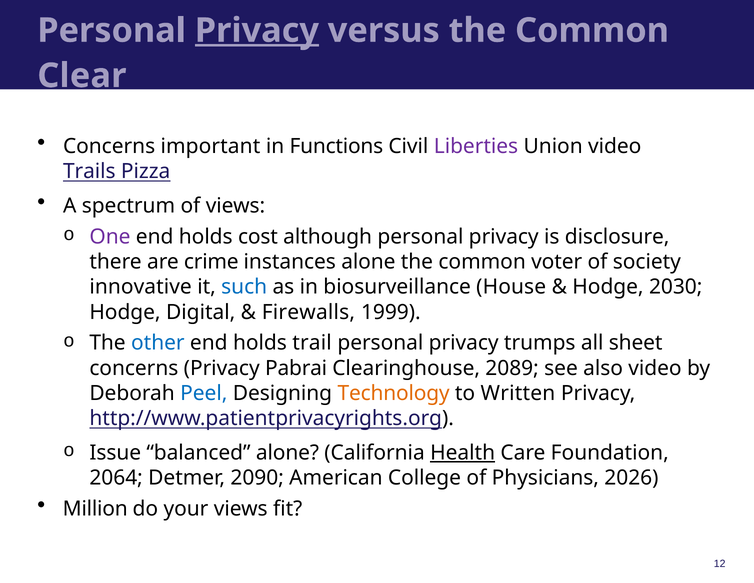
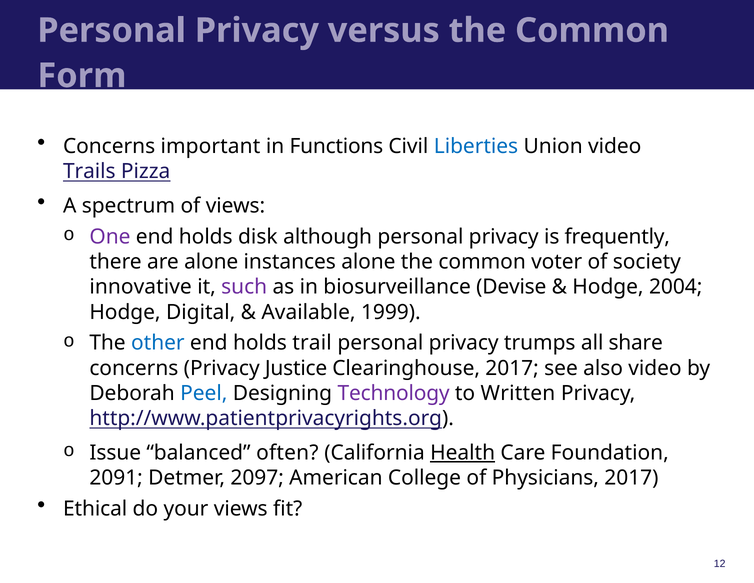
Privacy underline: present -> none (257, 30)
Clear: Clear -> Form (82, 76)
Liberties colour: purple -> blue (476, 146)
cost: cost -> disk (258, 237)
disclosure: disclosure -> frequently (617, 237)
are crime: crime -> alone (211, 262)
such colour: blue -> purple (244, 287)
House: House -> Devise (511, 287)
2030: 2030 -> 2004 (676, 287)
Firewalls: Firewalls -> Available (309, 312)
sheet: sheet -> share (636, 343)
Pabrai: Pabrai -> Justice (296, 368)
Clearinghouse 2089: 2089 -> 2017 (512, 368)
Technology colour: orange -> purple (394, 393)
balanced alone: alone -> often (287, 452)
2064: 2064 -> 2091 (116, 478)
2090: 2090 -> 2097 (257, 478)
Physicians 2026: 2026 -> 2017 (631, 478)
Million: Million -> Ethical (95, 508)
